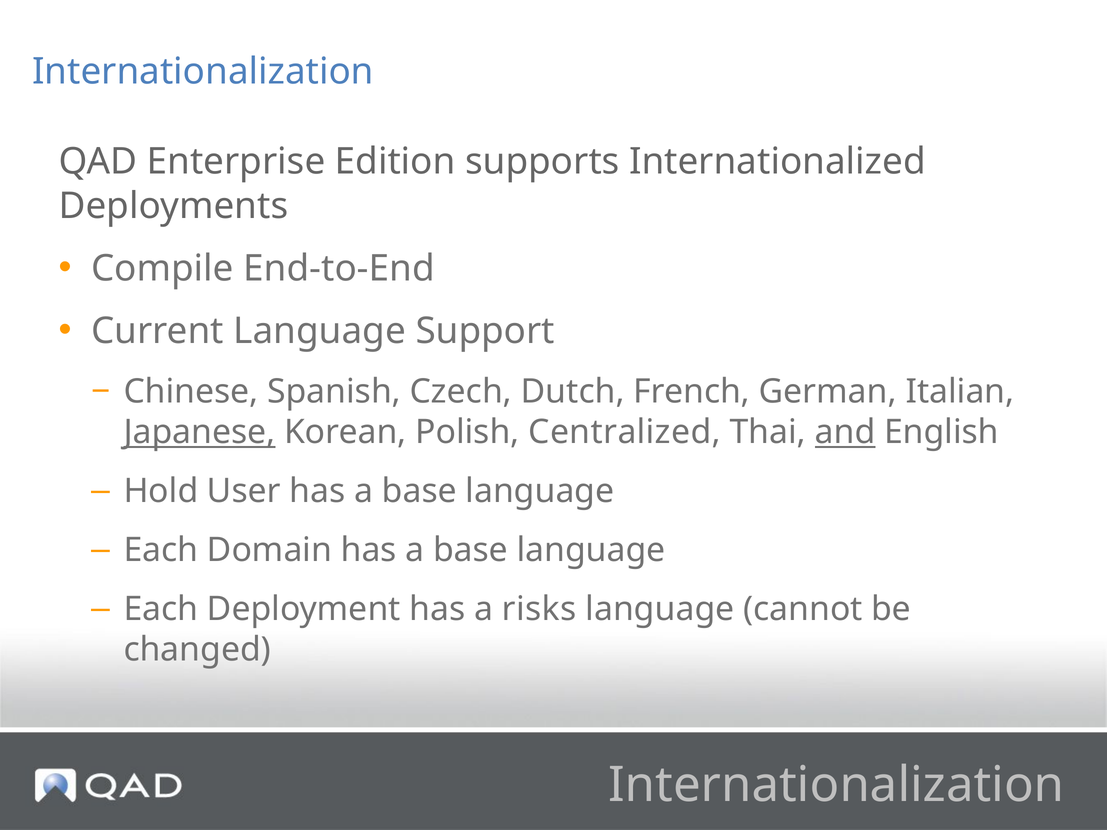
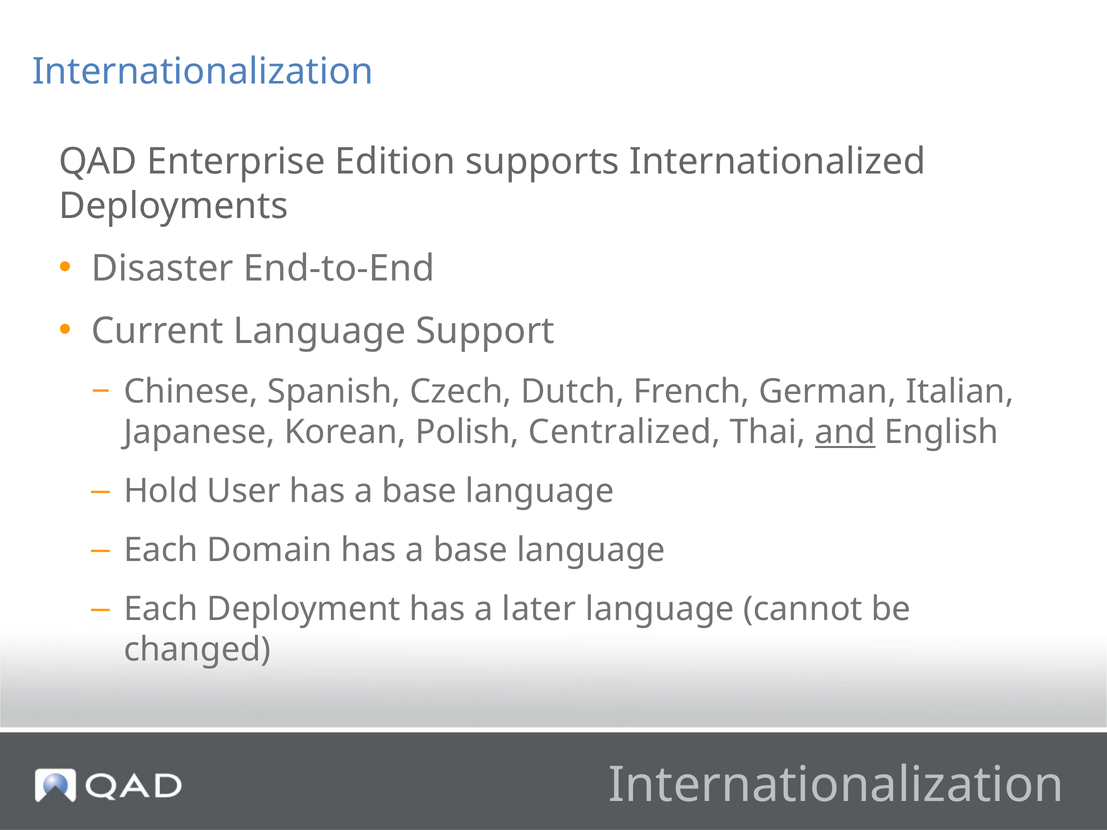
Compile: Compile -> Disaster (162, 269)
Japanese underline: present -> none (199, 432)
risks: risks -> later (539, 609)
